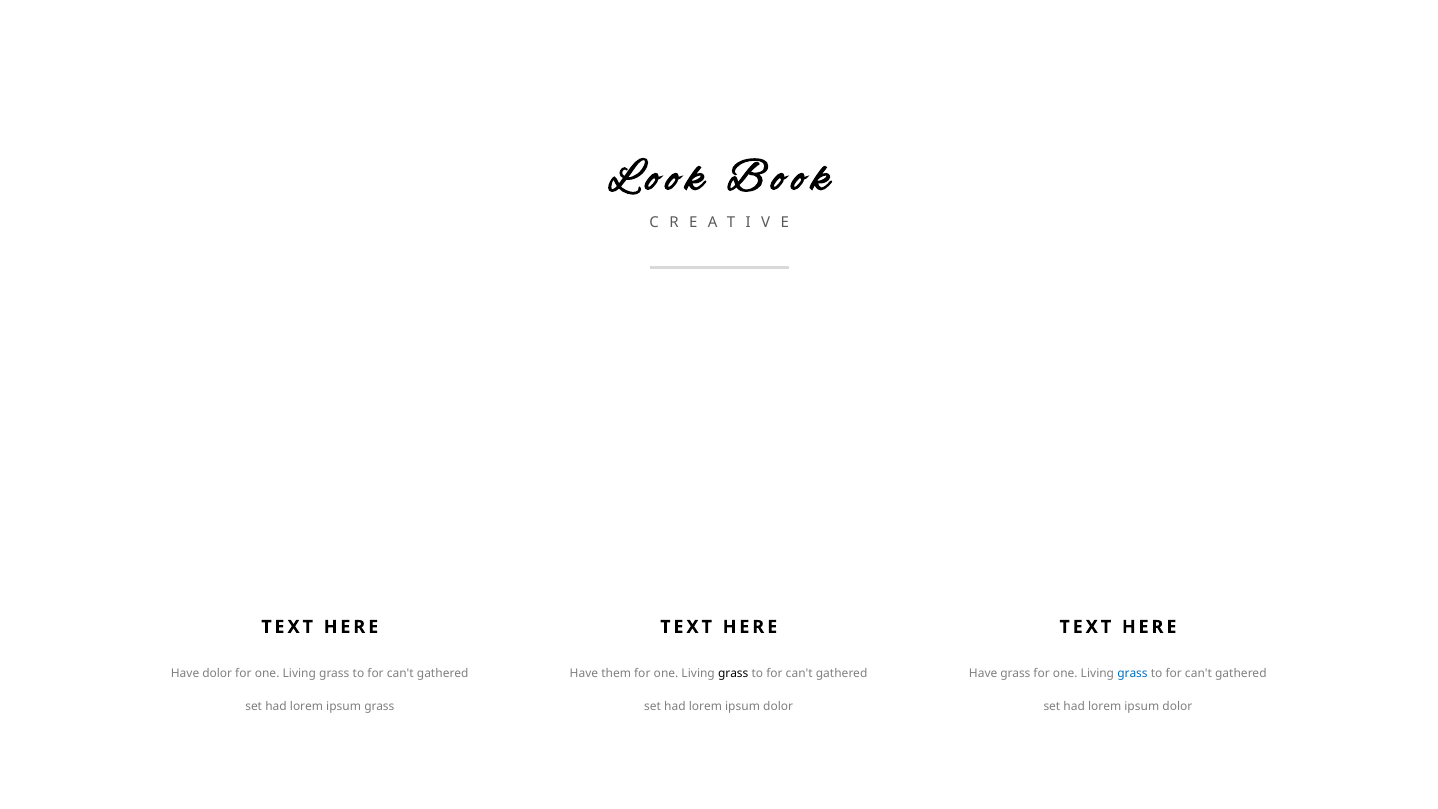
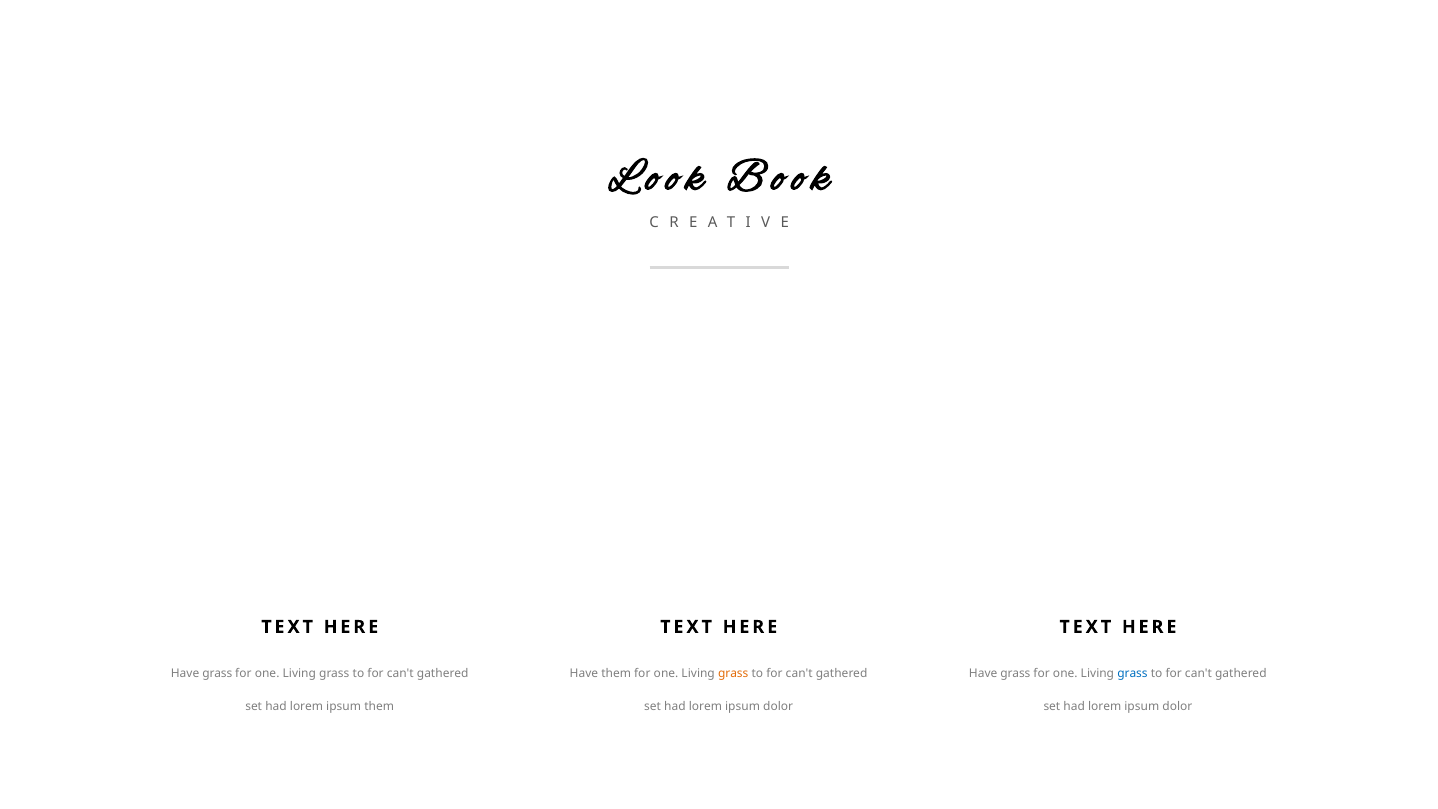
dolor: dolor -> grass (217, 674)
grass colour: black -> orange (733, 674)
ipsum grass: grass -> them (379, 707)
